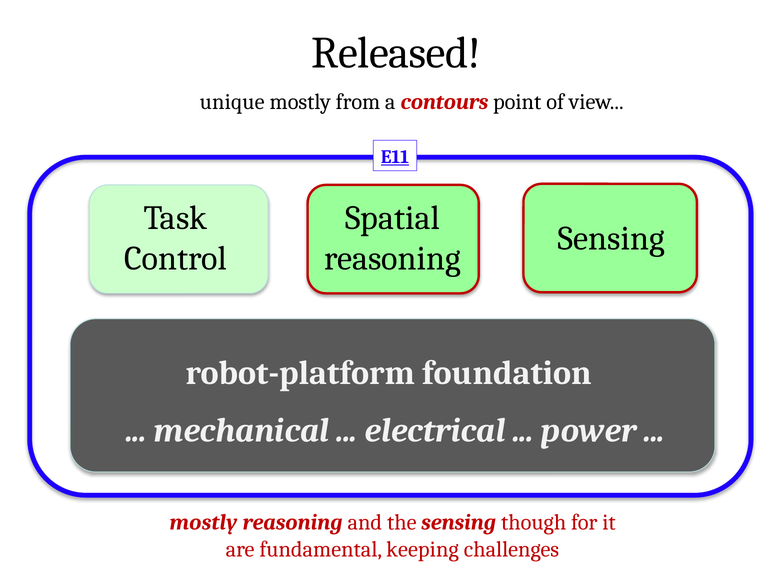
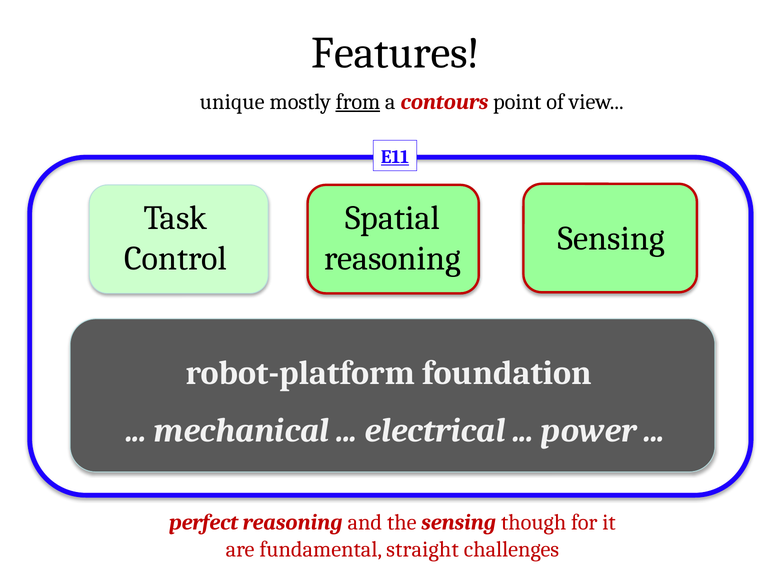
Released: Released -> Features (396, 53)
from underline: none -> present (358, 102)
mostly: mostly -> perfect (204, 523)
keeping: keeping -> straight (423, 550)
